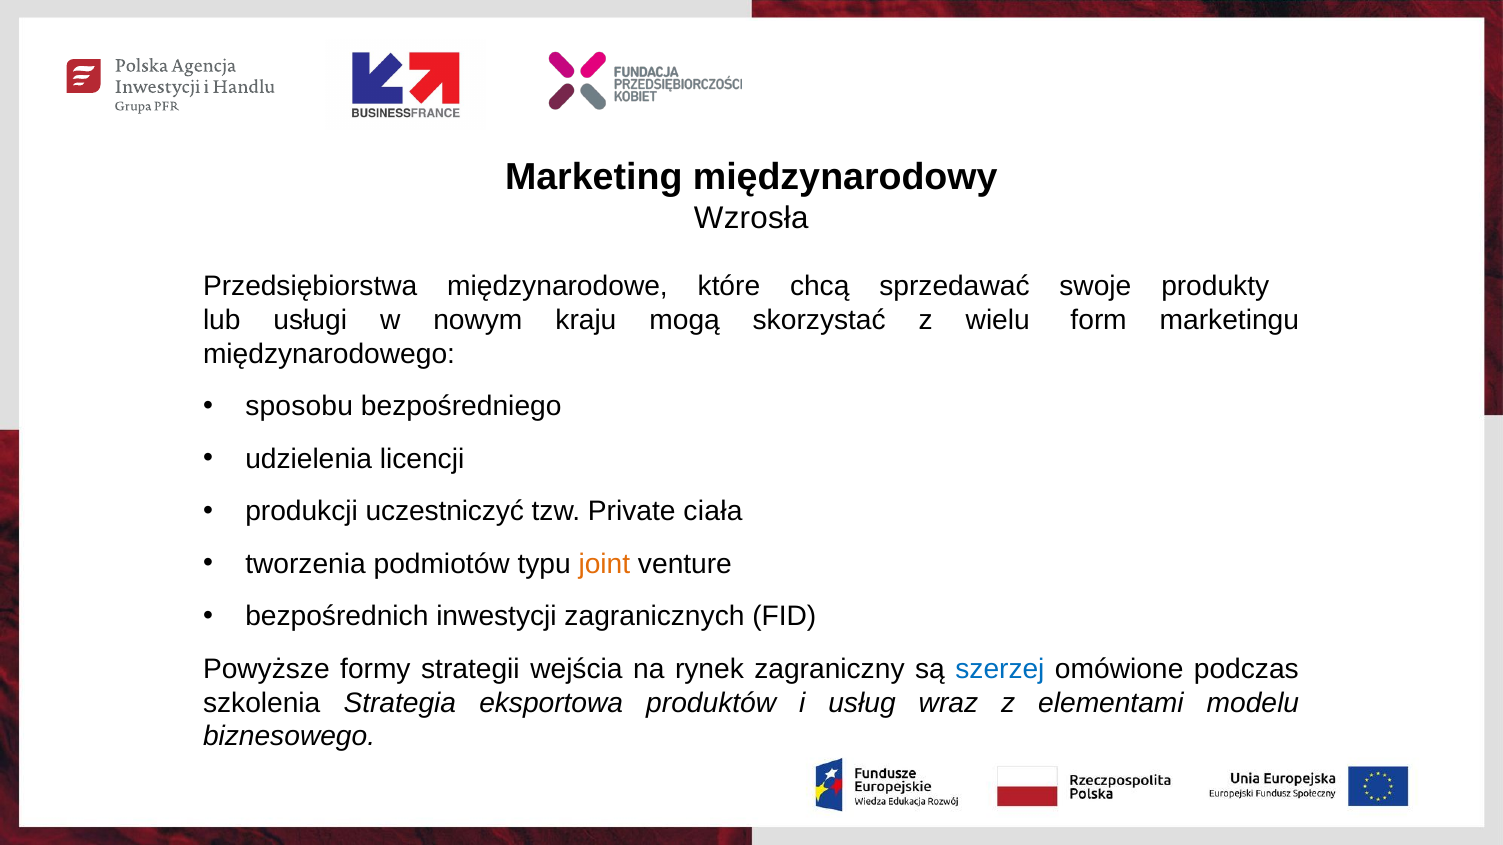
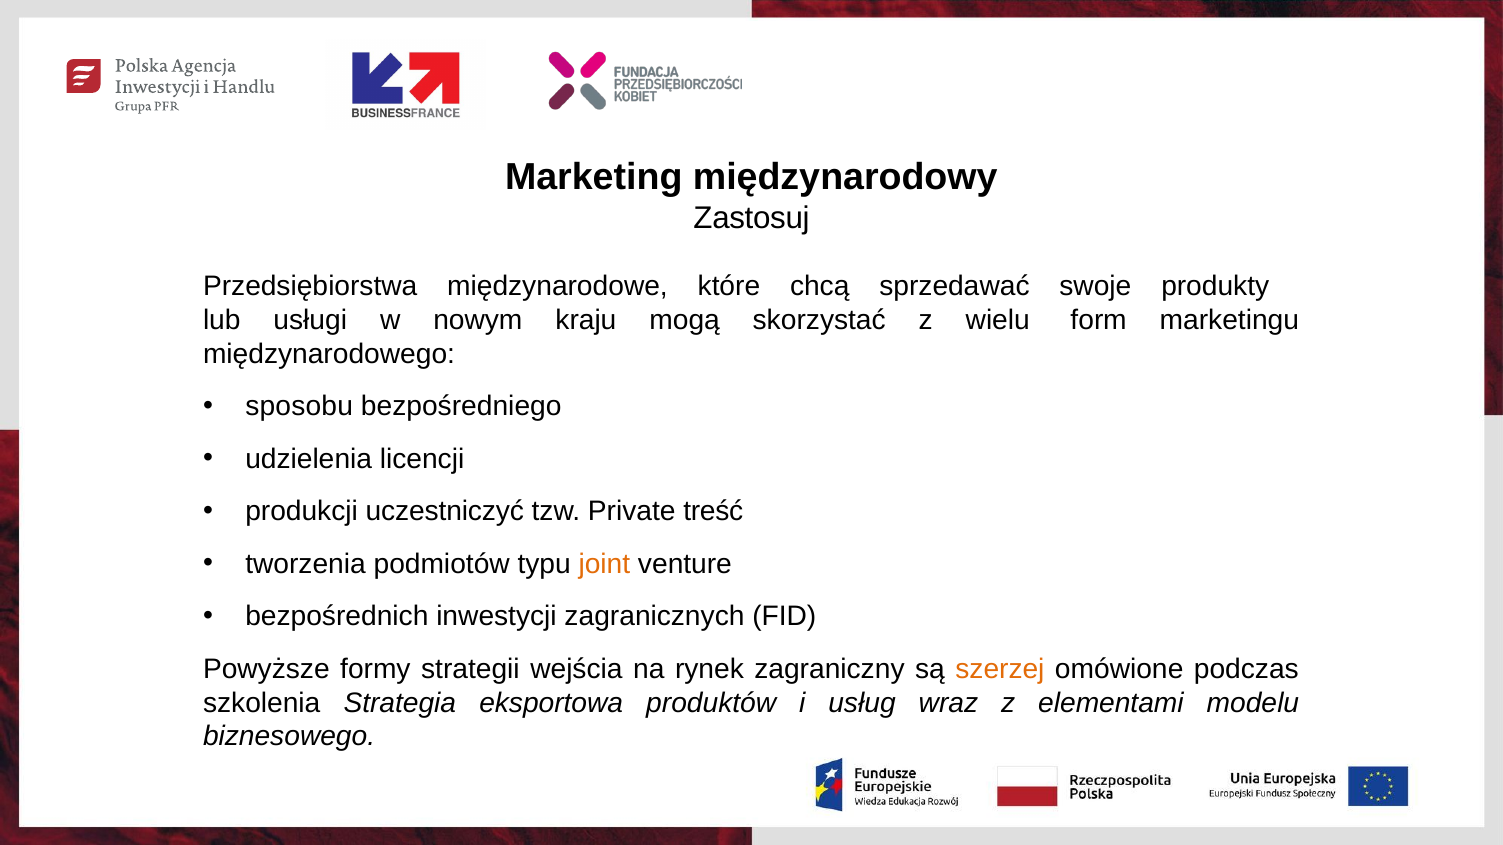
Wzrosła: Wzrosła -> Zastosuj (752, 218)
ciała: ciała -> treść (713, 512)
szerzej colour: blue -> orange (1000, 669)
